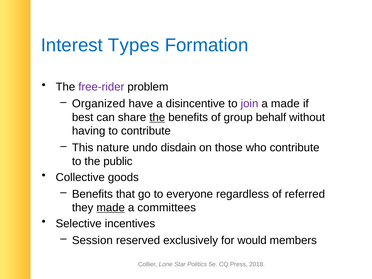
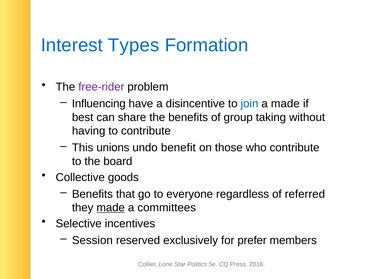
Organized: Organized -> Influencing (99, 104)
join colour: purple -> blue (249, 104)
the underline: present -> none (157, 117)
behalf: behalf -> taking (271, 117)
nature: nature -> unions (113, 148)
disdain: disdain -> benefit (178, 148)
public: public -> board (118, 161)
would: would -> prefer (252, 240)
